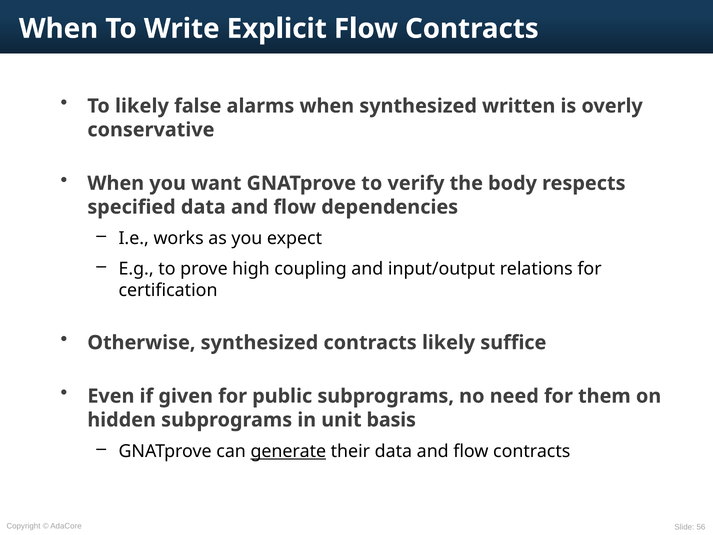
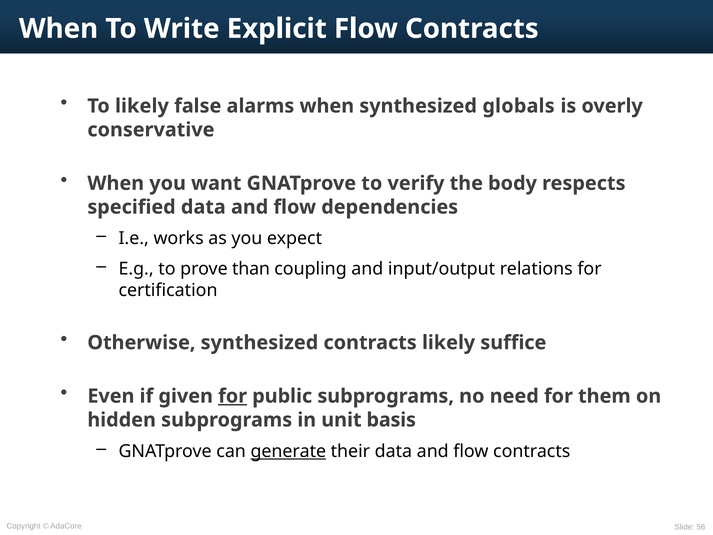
written: written -> globals (519, 106)
high: high -> than (251, 269)
for underline: none -> present (233, 396)
